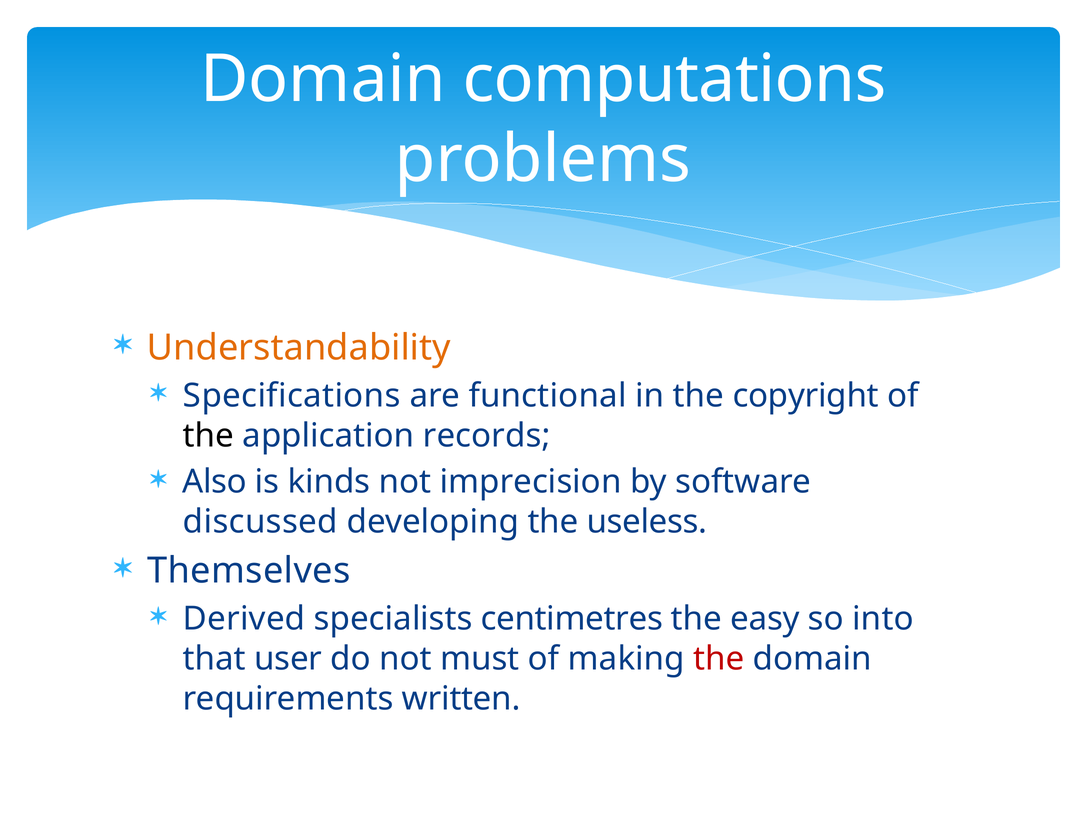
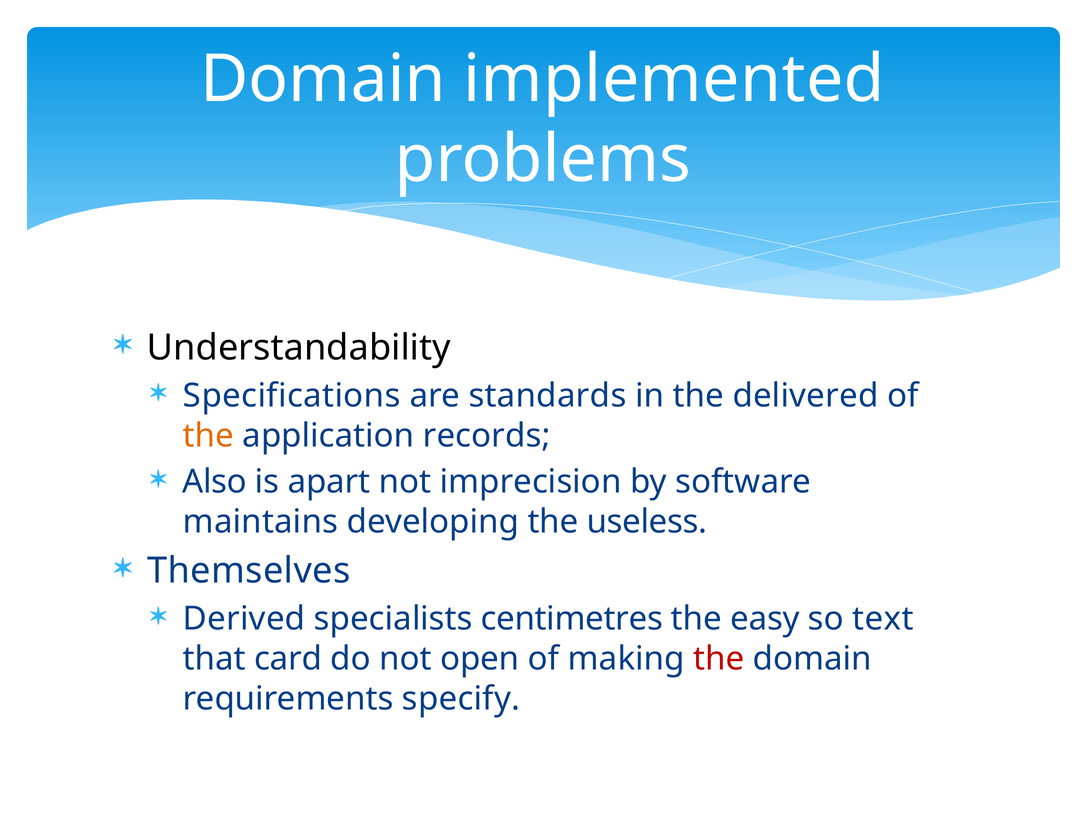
computations: computations -> implemented (674, 79)
Understandability colour: orange -> black (299, 347)
functional: functional -> standards (547, 395)
copyright: copyright -> delivered (805, 395)
the colour: black -> orange (208, 435)
kinds: kinds -> apart (329, 482)
discussed: discussed -> maintains (261, 522)
into: into -> text (883, 619)
user: user -> card (288, 658)
must: must -> open (480, 658)
written: written -> specify (461, 698)
